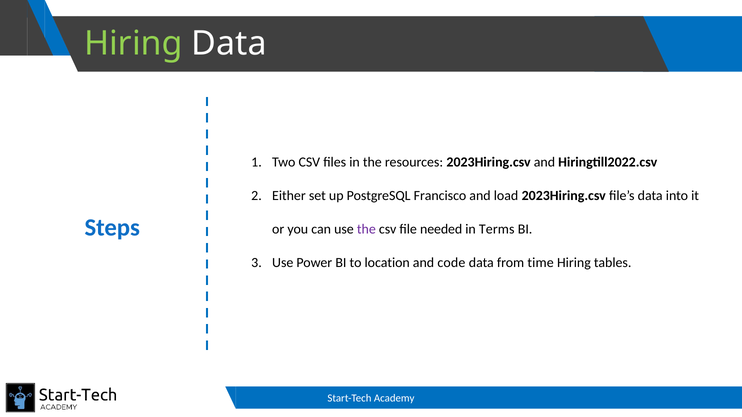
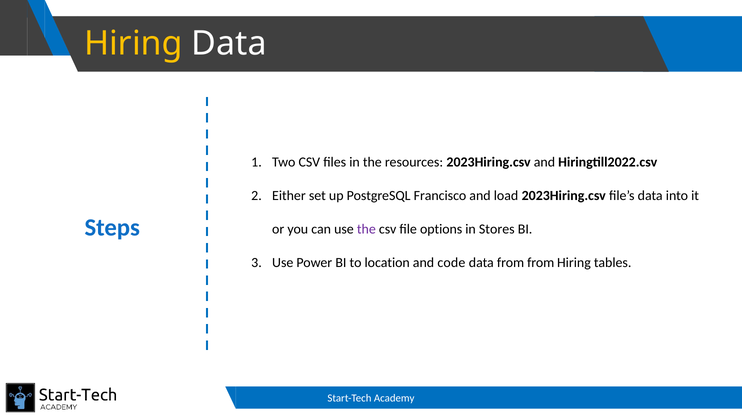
Hiring colour: light green -> yellow (133, 44)
needed: needed -> options (441, 229)
Terms: Terms -> Stores (497, 229)
from time: time -> from (541, 263)
